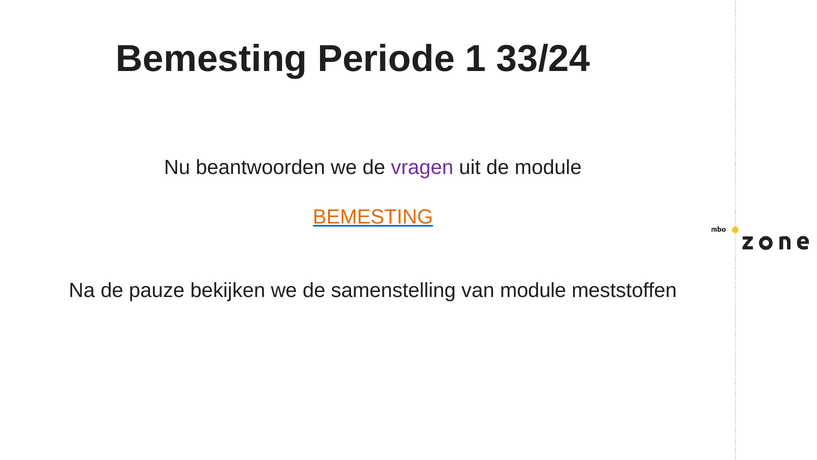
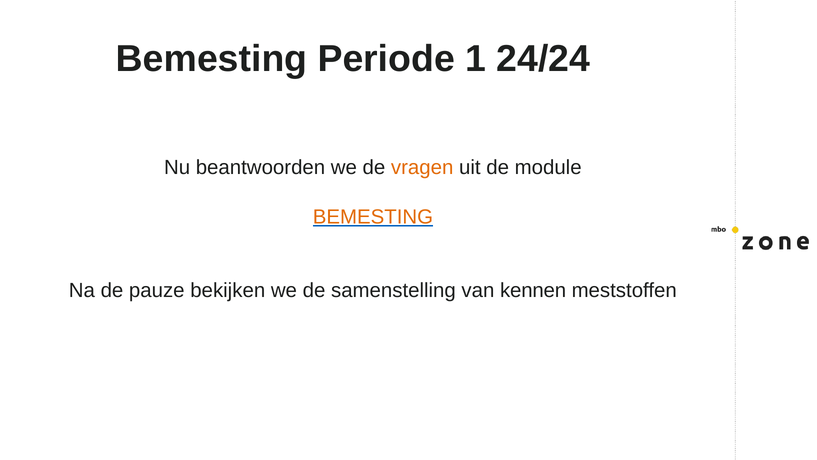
33/24: 33/24 -> 24/24 (543, 59)
vragen colour: purple -> orange (422, 168)
van module: module -> kennen (533, 290)
